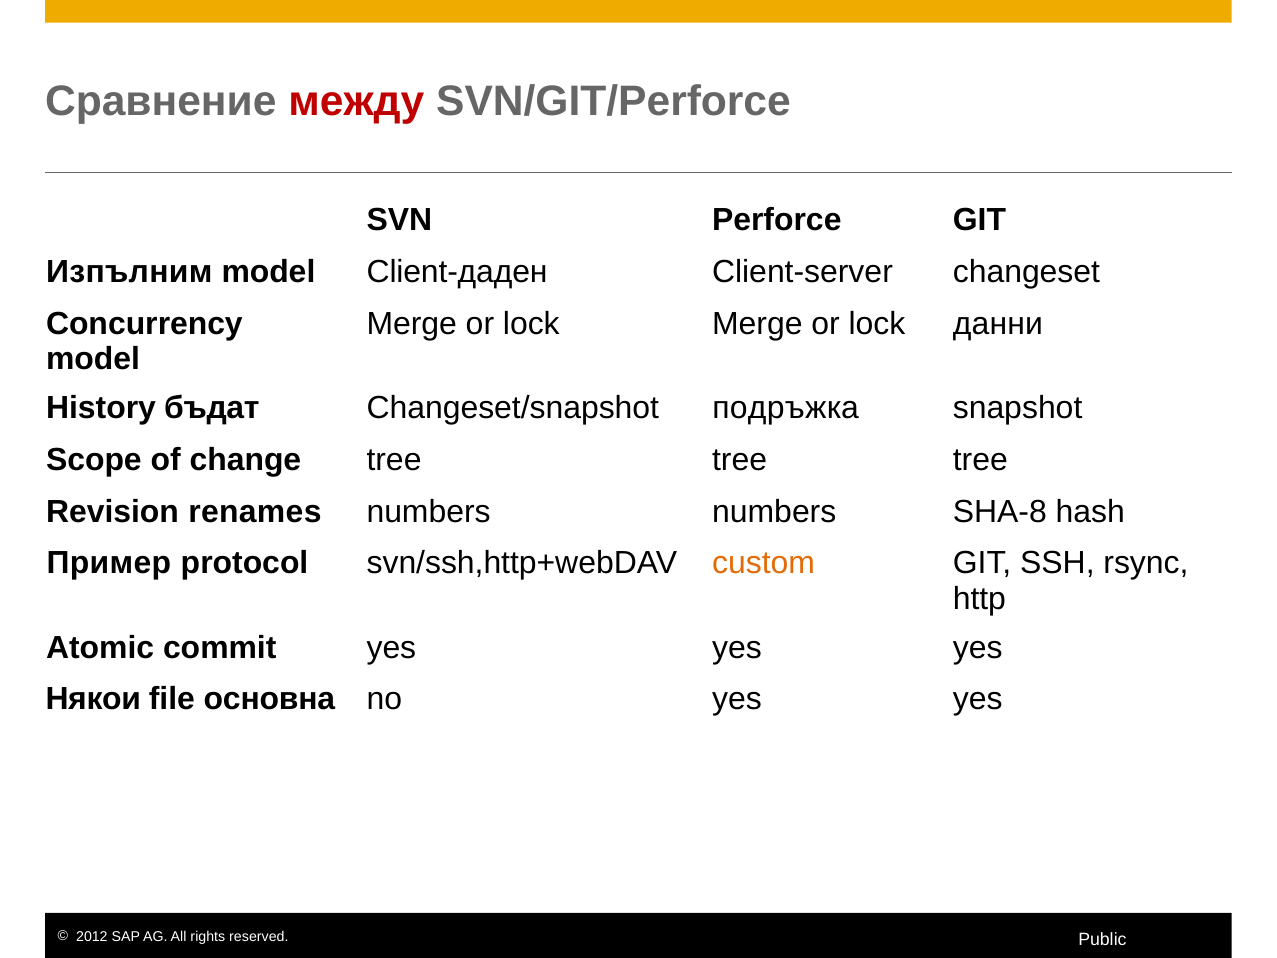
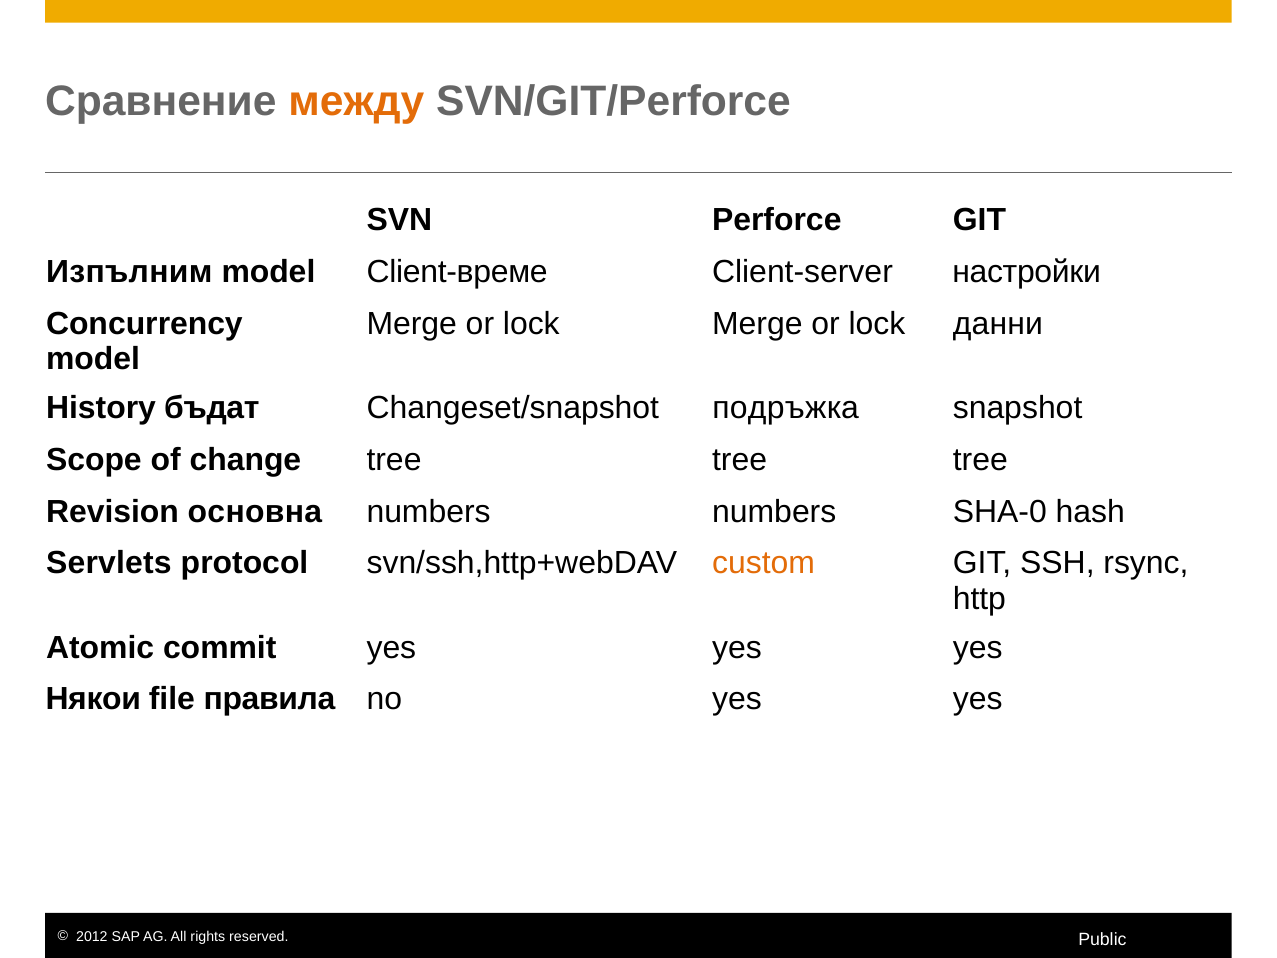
между colour: red -> orange (356, 101)
Client-даден: Client-даден -> Client-време (457, 272)
changeset: changeset -> настройки (1027, 272)
renames: renames -> основна (255, 511)
SHA-8: SHA-8 -> SHA-0 (1000, 511)
Пример: Пример -> Servlets (109, 563)
основна: основна -> правила (269, 699)
